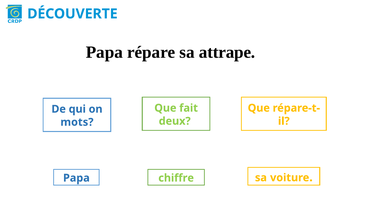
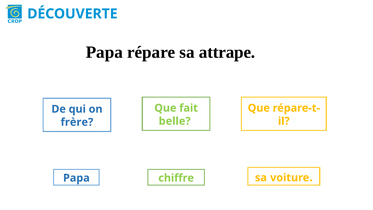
deux: deux -> belle (175, 121)
mots: mots -> frère (77, 122)
